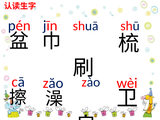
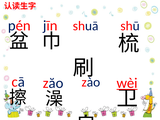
wèi underline: none -> present (127, 83)
